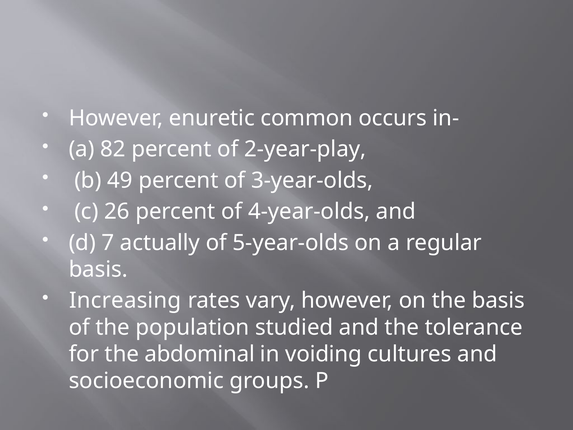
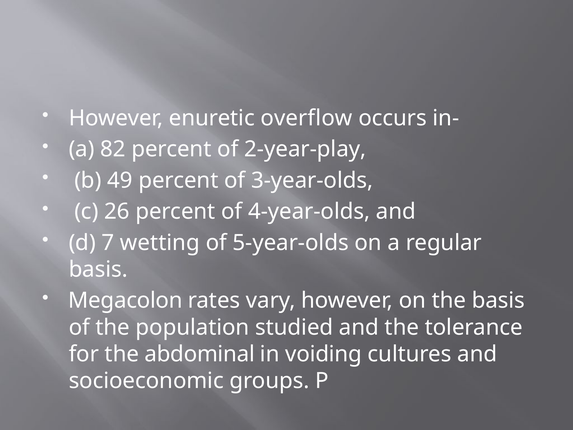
common: common -> overflow (306, 118)
actually: actually -> wetting (160, 243)
Increasing: Increasing -> Megacolon (125, 300)
